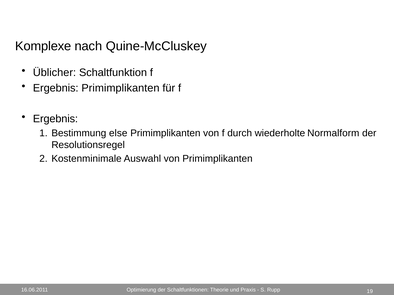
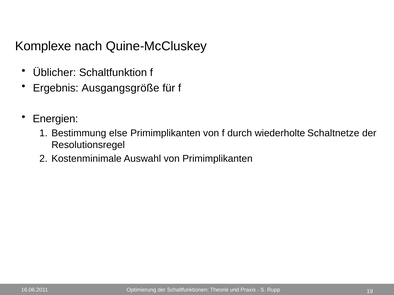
Ergebnis Primimplikanten: Primimplikanten -> Ausgangsgröße (120, 88)
Ergebnis: Ergebnis -> Energien (55, 119)
Normalform: Normalform -> Schaltnetze (333, 133)
